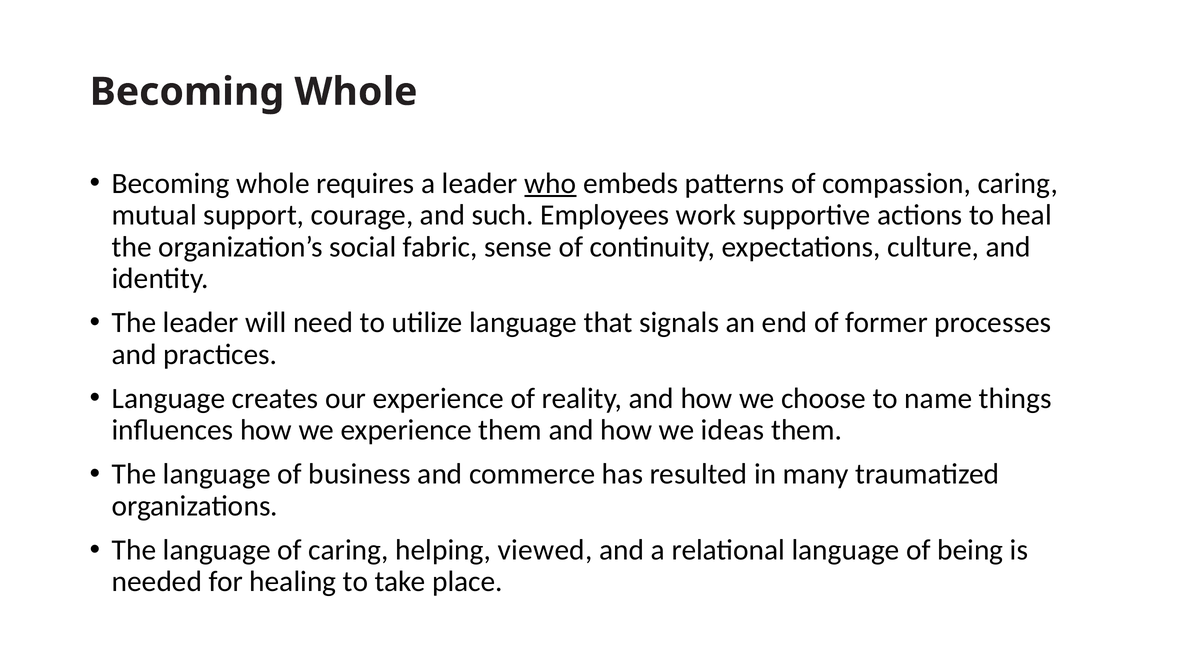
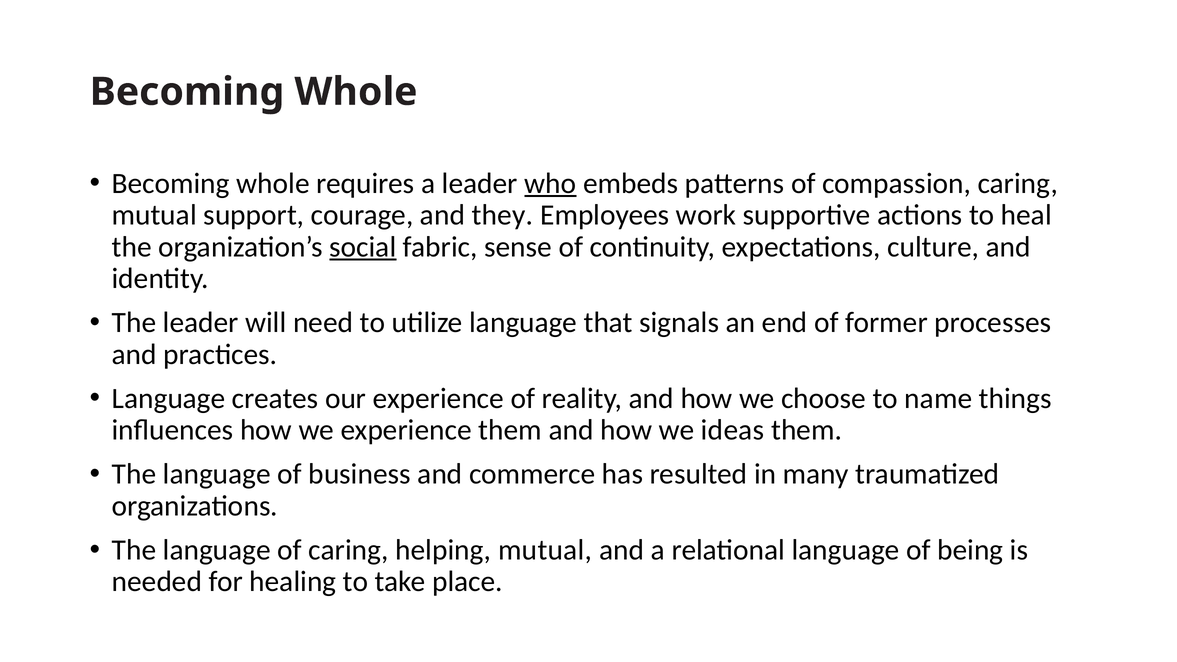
such: such -> they (502, 215)
social underline: none -> present (363, 247)
helping viewed: viewed -> mutual (545, 550)
